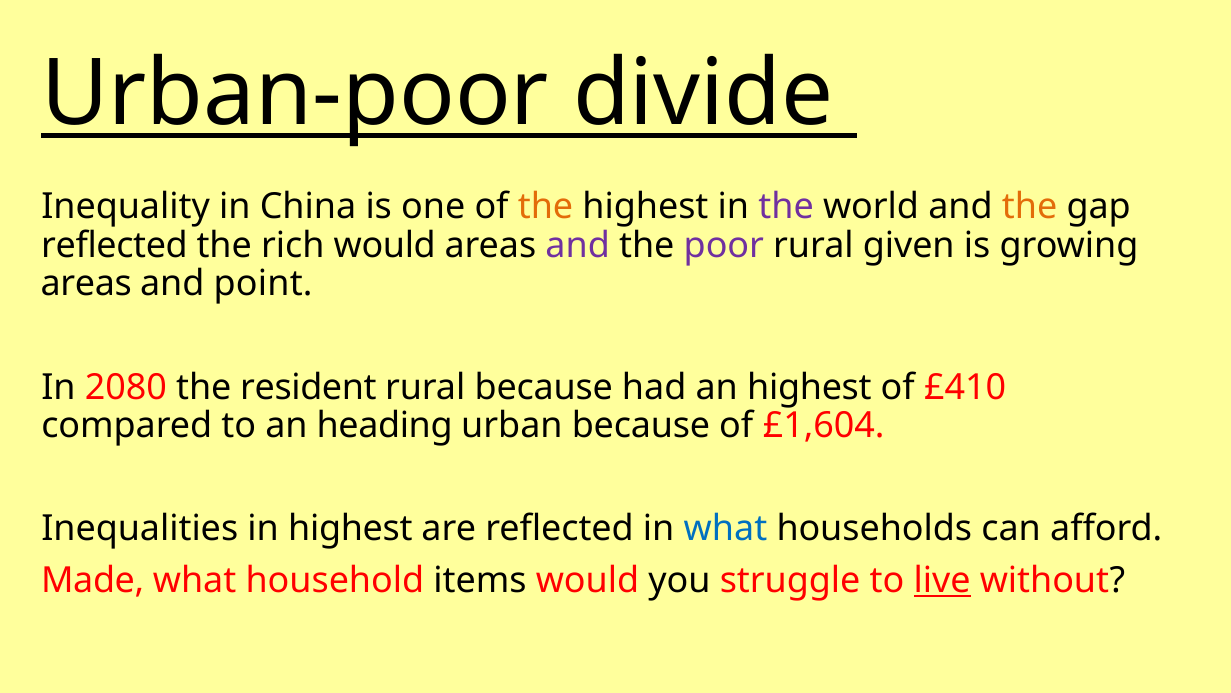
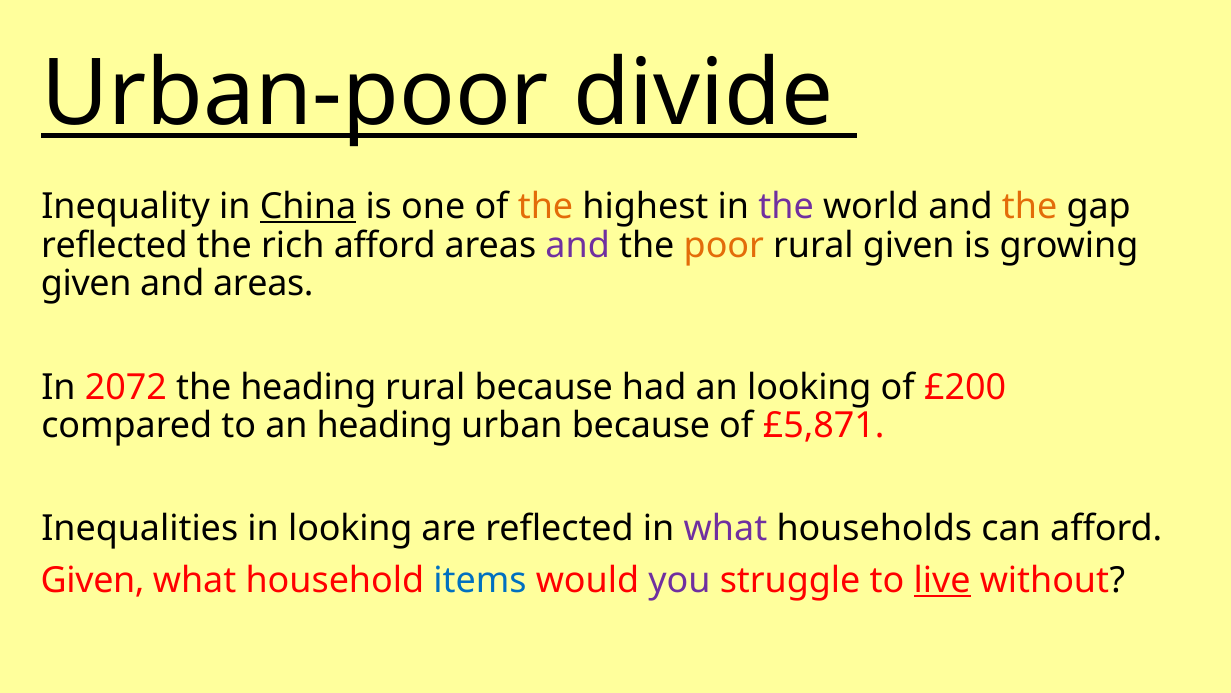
China underline: none -> present (308, 206)
rich would: would -> afford (385, 245)
poor colour: purple -> orange (724, 245)
areas: areas -> given (86, 284)
and point: point -> areas (263, 284)
2080: 2080 -> 2072 (126, 387)
the resident: resident -> heading (308, 387)
an highest: highest -> looking (809, 387)
£410: £410 -> £200 (965, 387)
£1,604: £1,604 -> £5,871 (824, 426)
in highest: highest -> looking (350, 529)
what colour: blue -> purple (725, 529)
Made: Made -> Given (93, 580)
items colour: black -> blue (480, 580)
you colour: black -> purple (679, 580)
